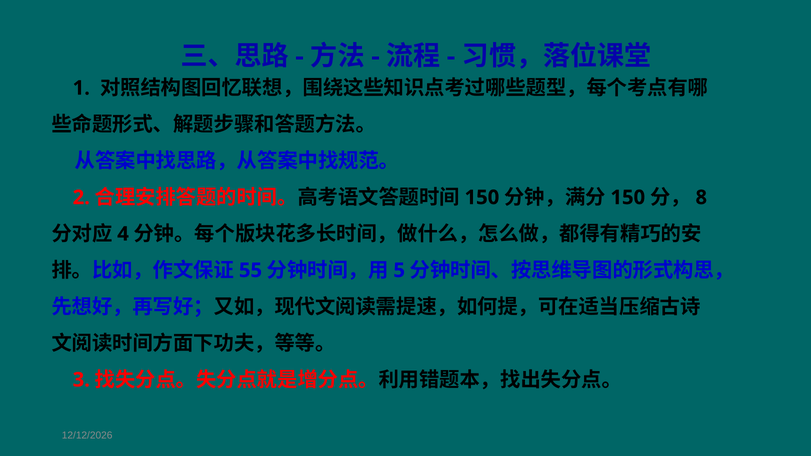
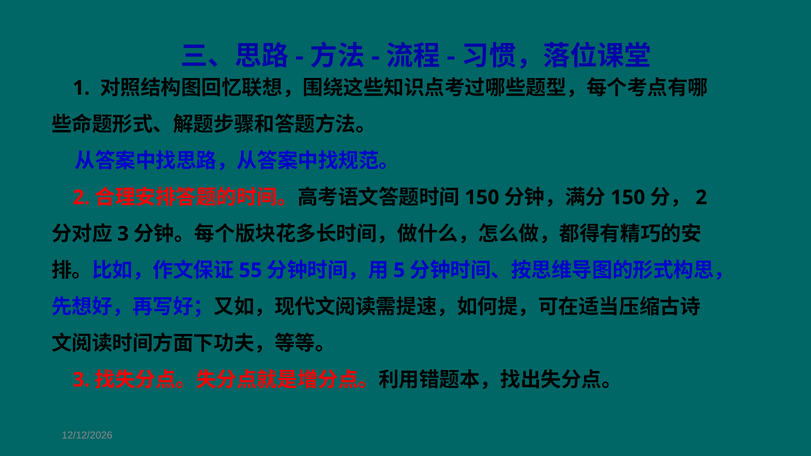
8: 8 -> 2 (701, 198)
4: 4 -> 3 (123, 234)
